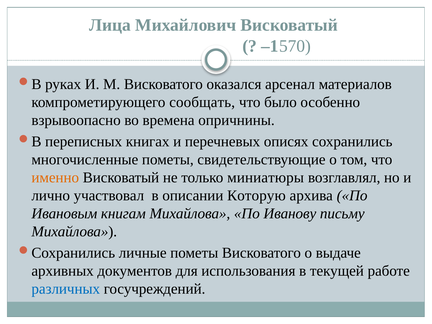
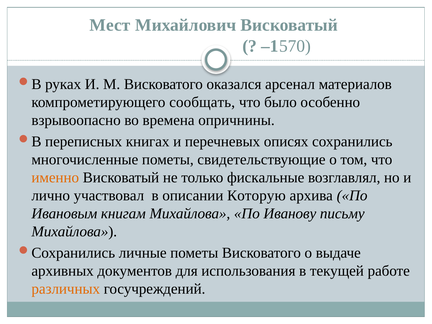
Лица: Лица -> Мест (110, 25)
миниатюры: миниатюры -> фискальные (266, 178)
различных colour: blue -> orange (66, 289)
